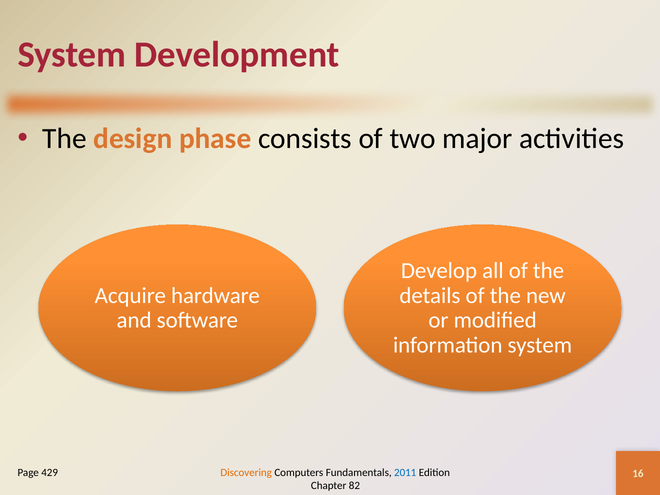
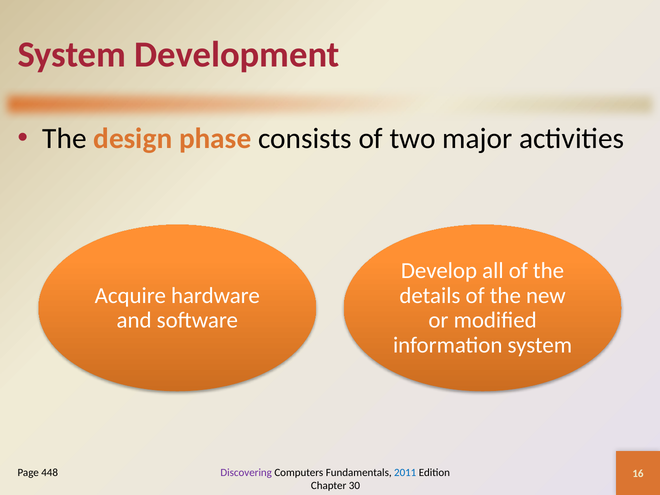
429: 429 -> 448 (50, 473)
Discovering colour: orange -> purple (246, 473)
82: 82 -> 30 (354, 486)
